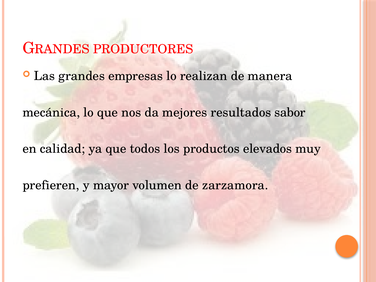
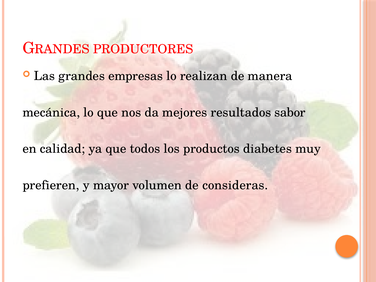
elevados: elevados -> diabetes (267, 149)
zarzamora: zarzamora -> consideras (235, 185)
